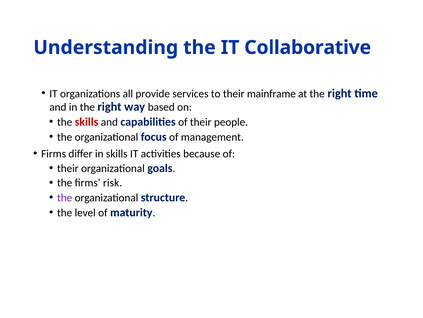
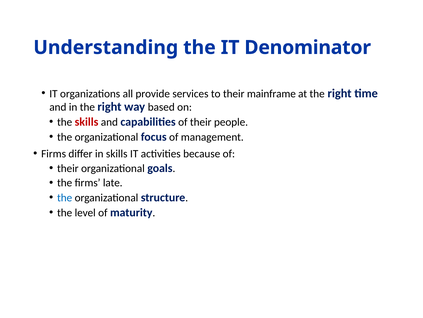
Collaborative: Collaborative -> Denominator (308, 47)
risk: risk -> late (113, 183)
the colour: purple -> blue (65, 197)
